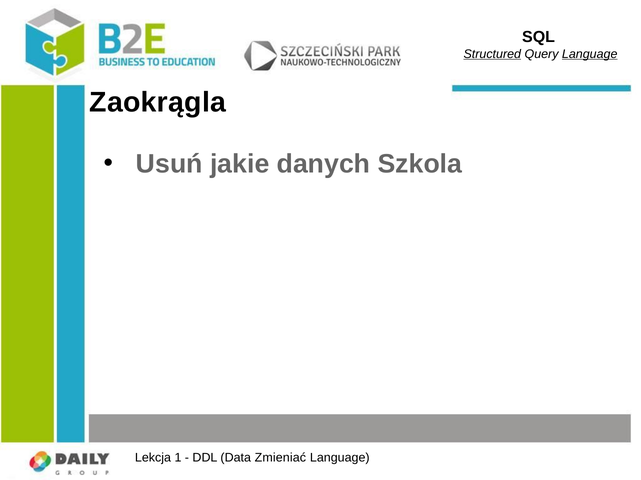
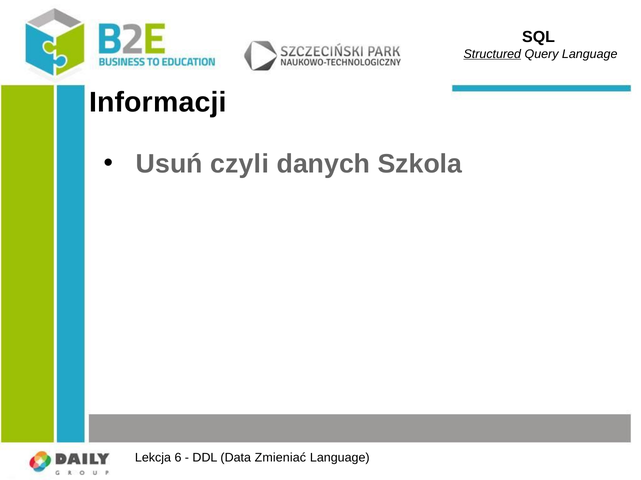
Language underline: present -> none (590, 54)
Zaokrągla: Zaokrągla -> Informacji (158, 103)
jakie: jakie -> czyli (240, 164)
1: 1 -> 6 (178, 459)
